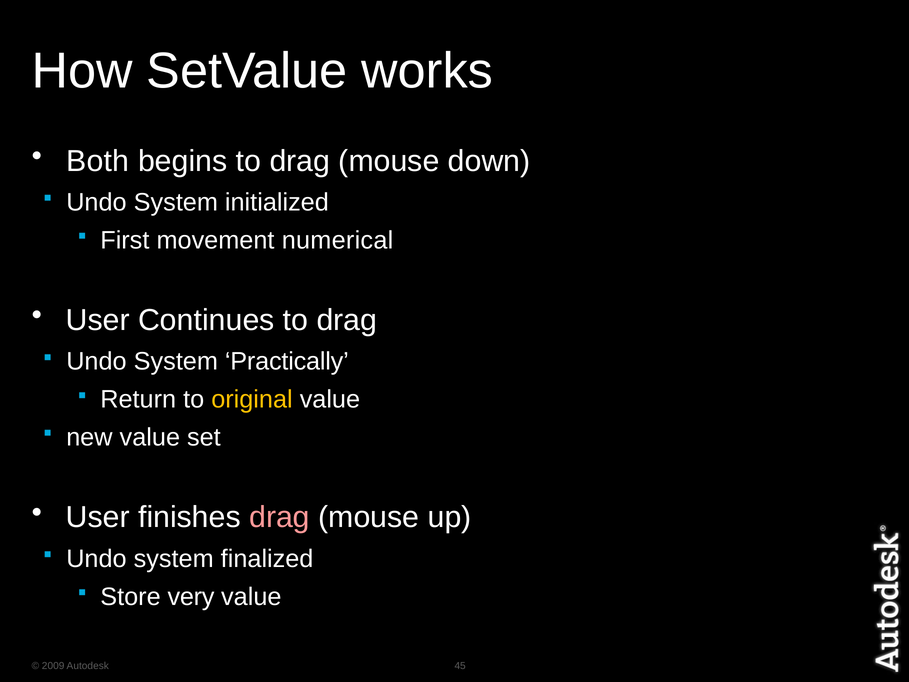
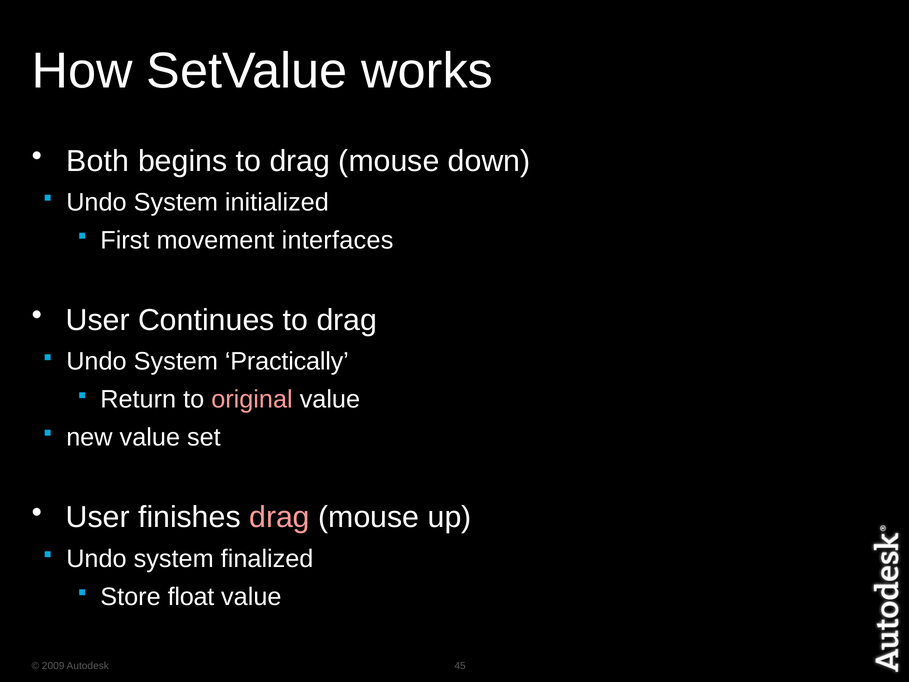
numerical: numerical -> interfaces (338, 240)
original colour: yellow -> pink (252, 399)
very: very -> float (191, 596)
